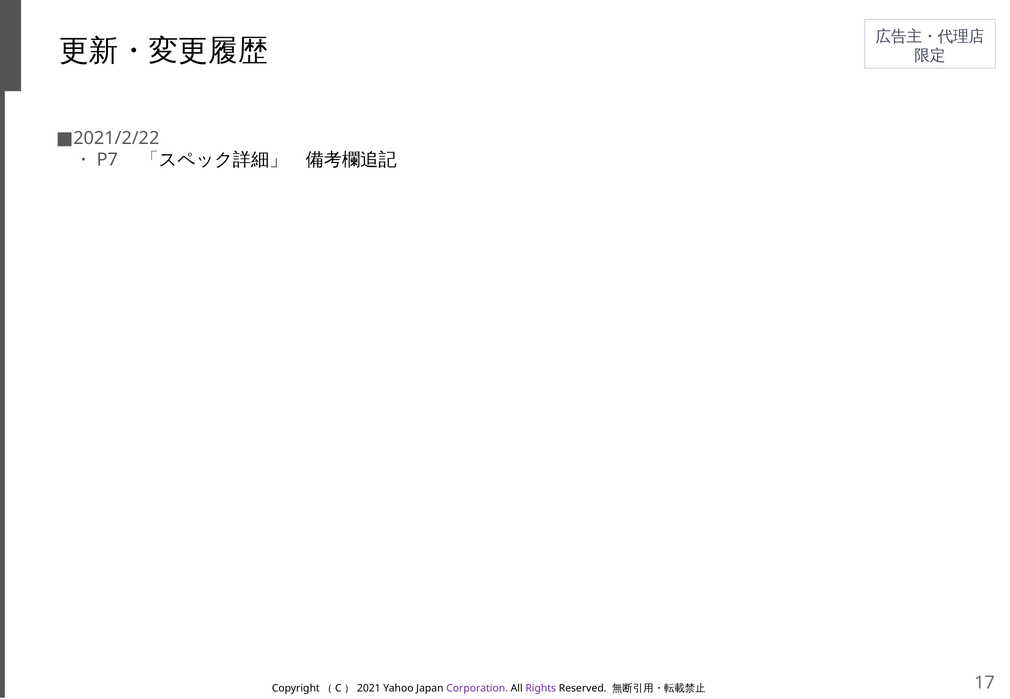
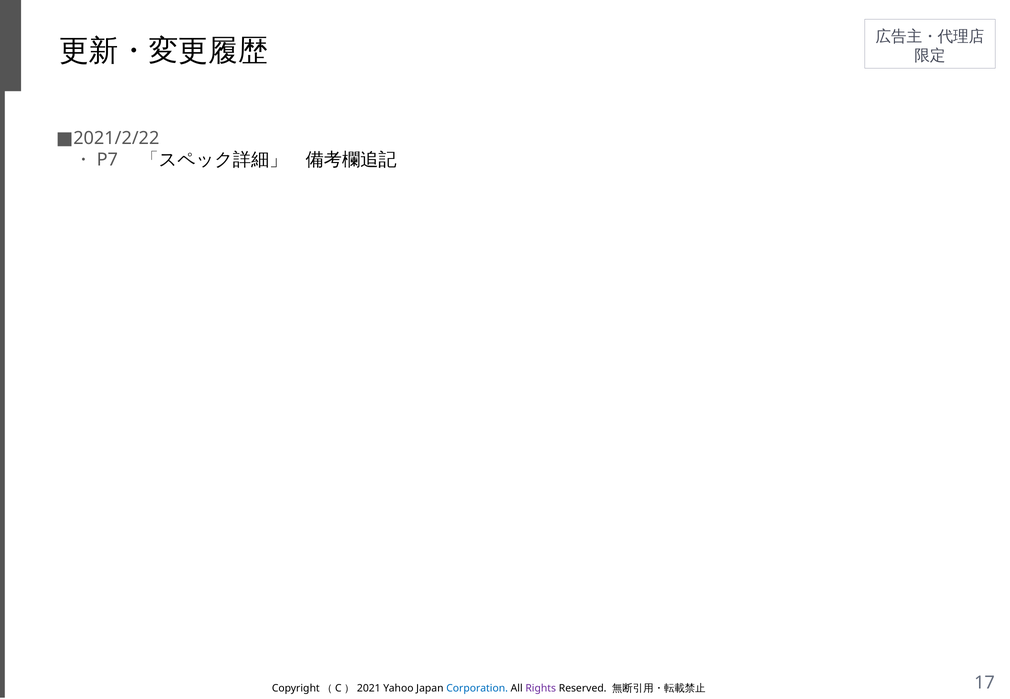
Corporation colour: purple -> blue (477, 689)
